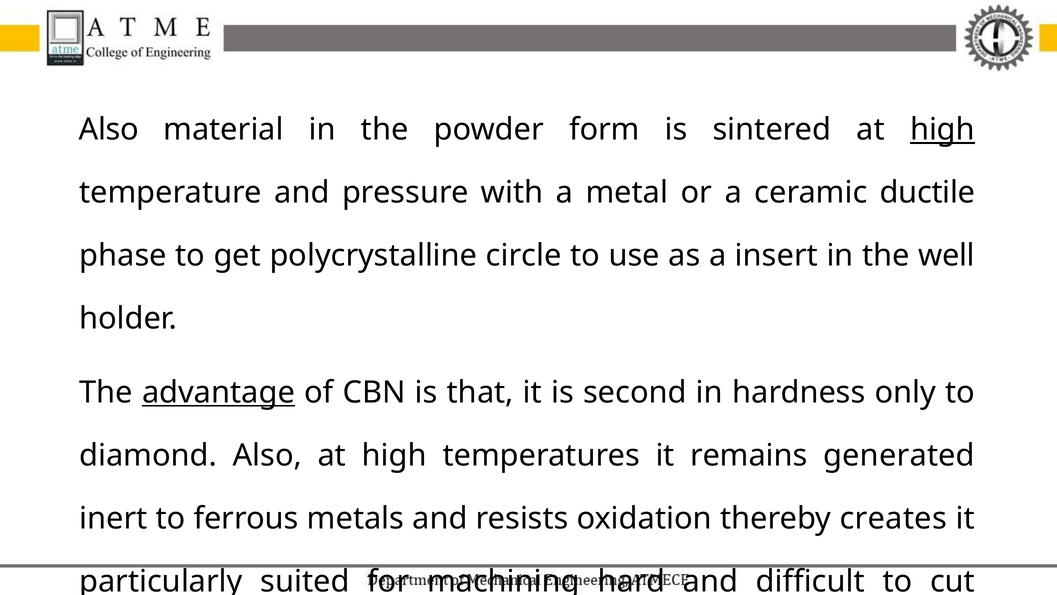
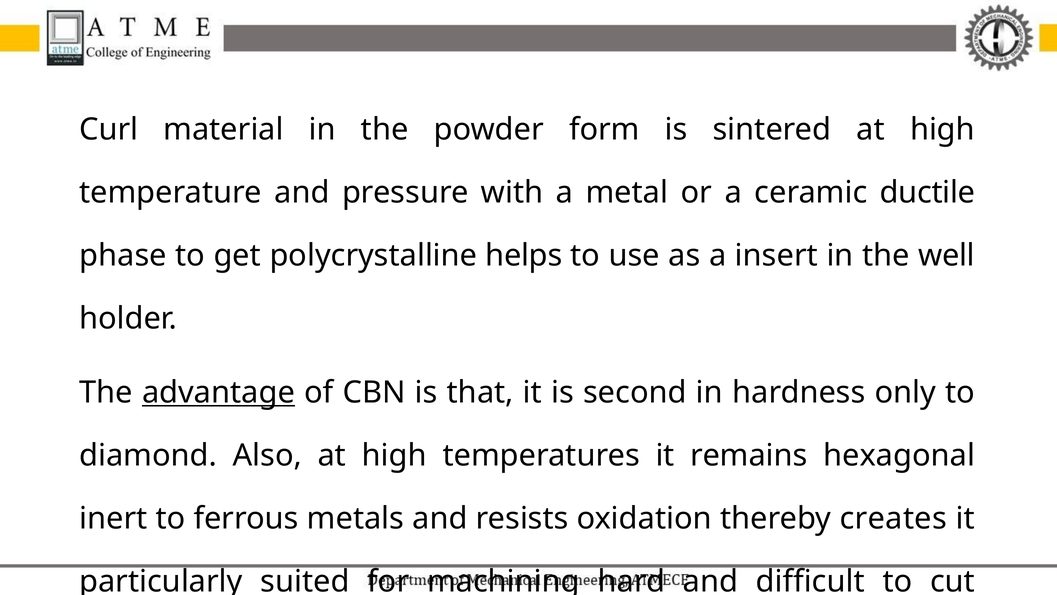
Also: Also -> Curl (109, 129)
high underline: present -> none (942, 129)
circle: circle -> helps (524, 255)
generated: generated -> hexagonal (899, 455)
